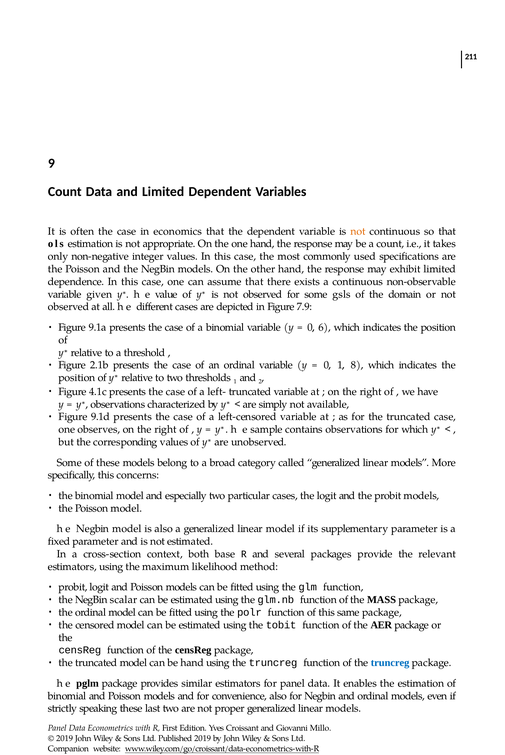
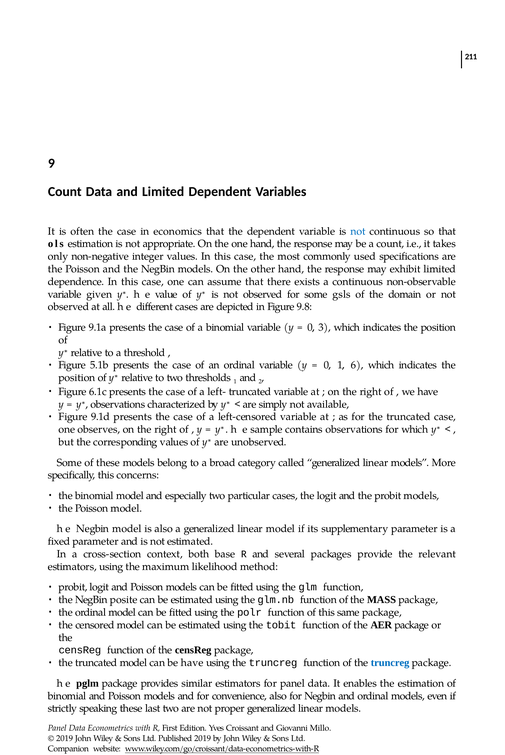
not colour: orange -> blue (358, 231)
7.9: 7.9 -> 9.8 (305, 307)
6: 6 -> 3 (325, 327)
2.1b: 2.1b -> 5.1b (99, 365)
8: 8 -> 6 (357, 365)
4.1c: 4.1c -> 6.1c (98, 391)
scalar: scalar -> posite (124, 599)
be hand: hand -> have (192, 662)
